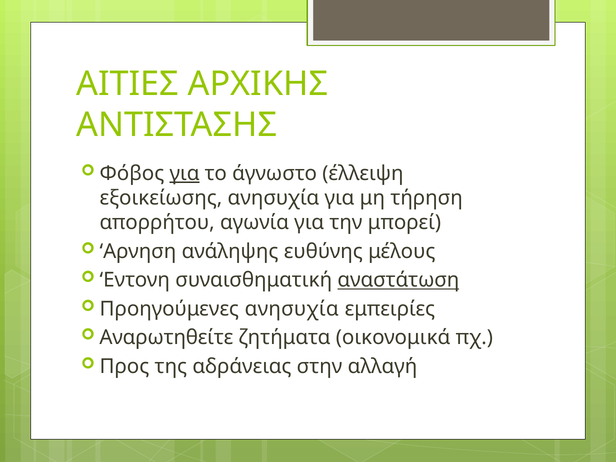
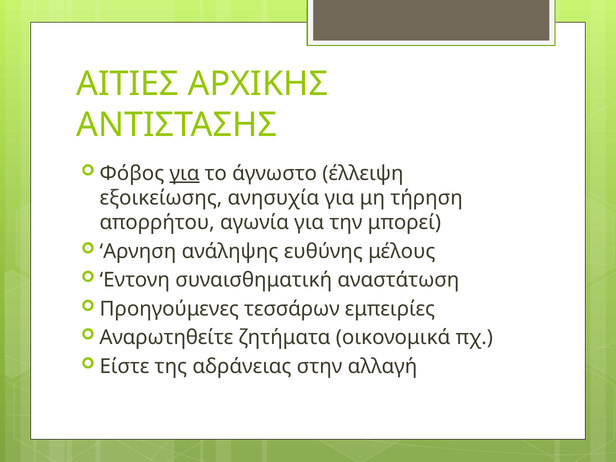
αναστάτωση underline: present -> none (398, 280)
Προηγούμενες ανησυχία: ανησυχία -> τεσσάρων (292, 309)
Προς: Προς -> Είστε (124, 366)
